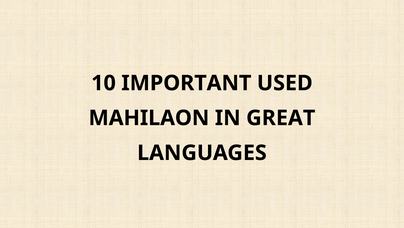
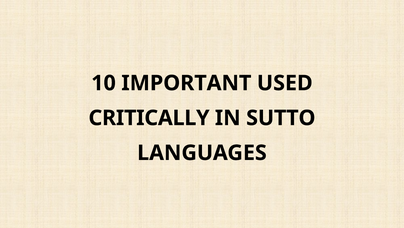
MAHILAON: MAHILAON -> CRITICALLY (149, 118)
GREAT: GREAT -> SUTTO (281, 118)
